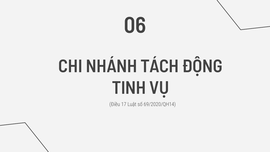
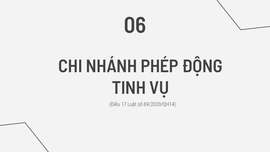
TÁCH: TÁCH -> PHÉP (160, 66)
